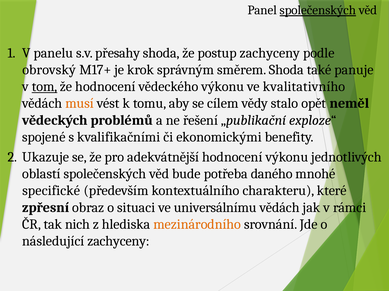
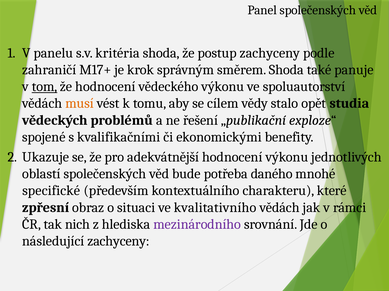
společenských underline: present -> none (318, 10)
přesahy: přesahy -> kritéria (118, 53)
obrovský: obrovský -> zahraničí (49, 70)
kvalitativního: kvalitativního -> spoluautorství (304, 87)
neměl: neměl -> studia (349, 104)
universálnímu: universálnímu -> kvalitativního (215, 208)
mezinárodního colour: orange -> purple (197, 225)
